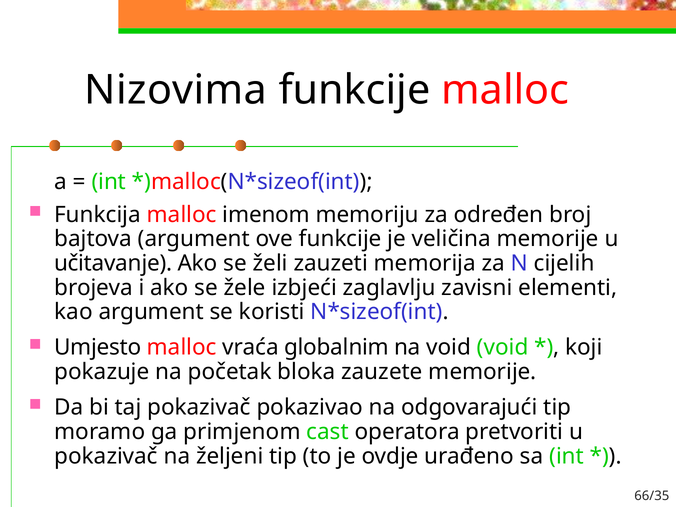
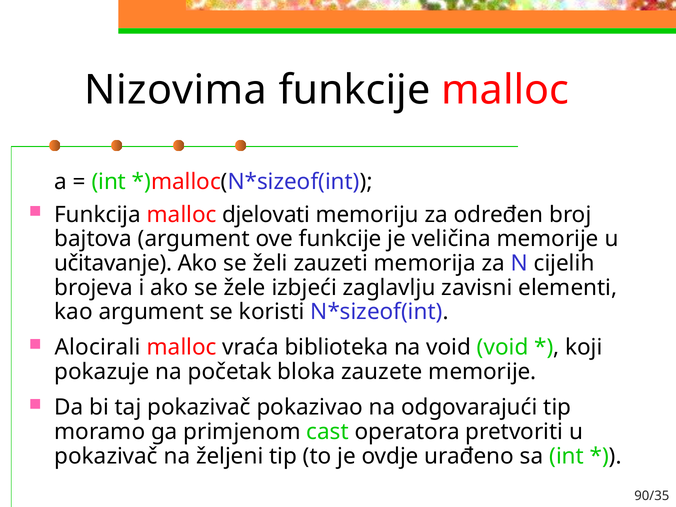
imenom: imenom -> djelovati (266, 215)
Umjesto: Umjesto -> Alocirali (98, 348)
globalnim: globalnim -> biblioteka (336, 348)
66/35: 66/35 -> 90/35 (652, 496)
